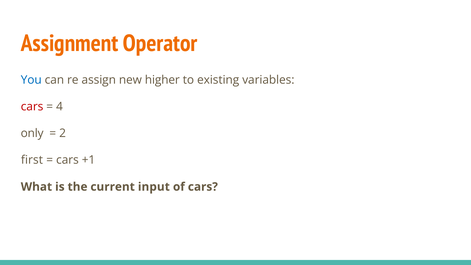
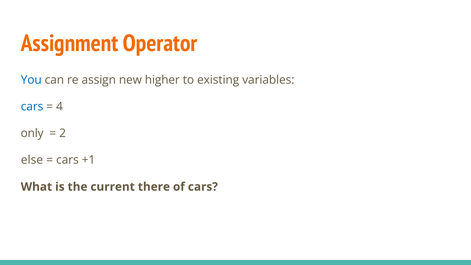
cars colour: red -> blue (32, 107)
first: first -> else (32, 160)
input: input -> there (154, 187)
